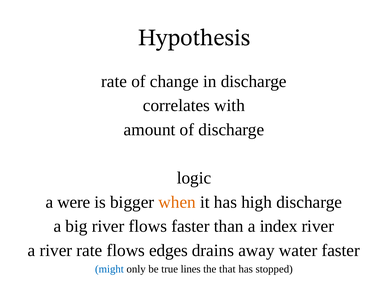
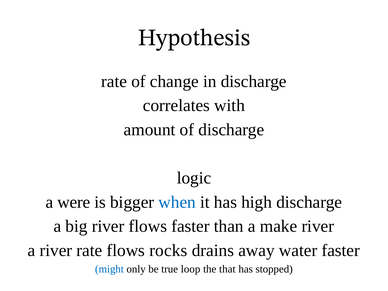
when colour: orange -> blue (177, 202)
index: index -> make (279, 226)
edges: edges -> rocks (168, 250)
lines: lines -> loop (191, 269)
